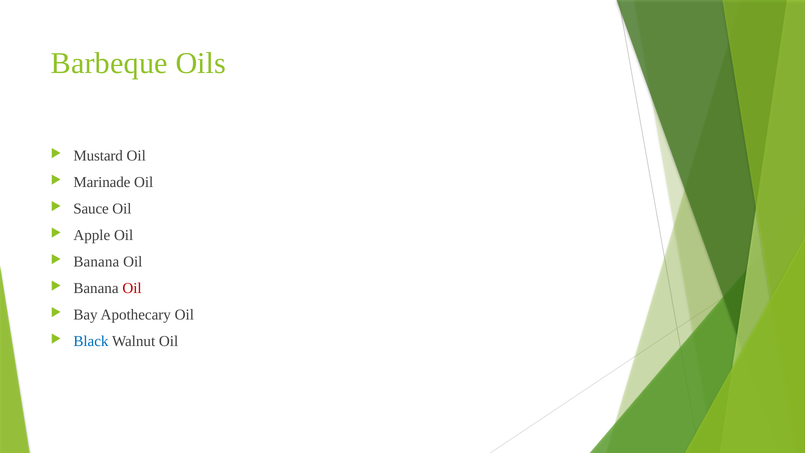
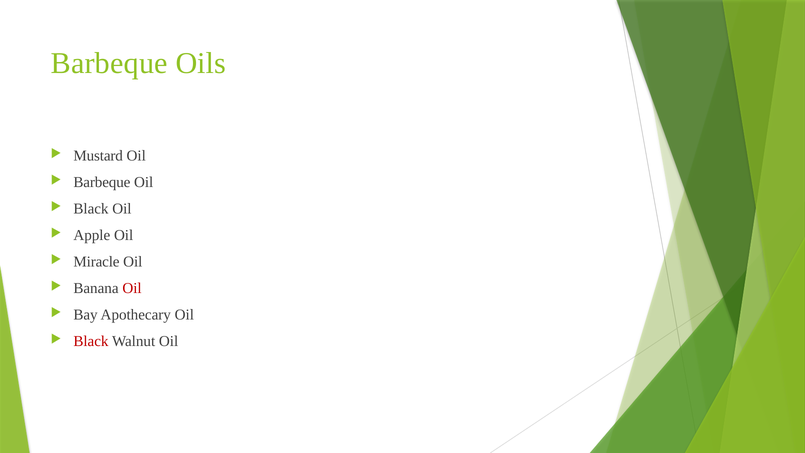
Marinade: Marinade -> Barbeque (102, 182)
Sauce: Sauce -> Black (91, 209)
Banana: Banana -> Miracle (96, 262)
Black colour: blue -> red (91, 341)
